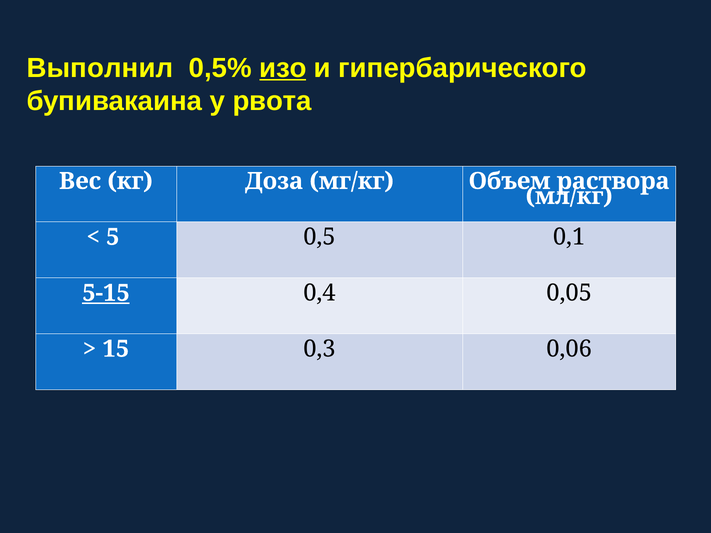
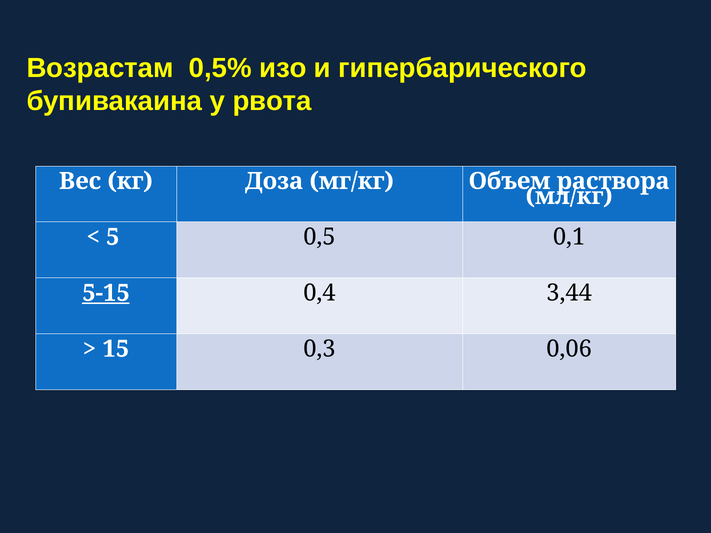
Выполнил: Выполнил -> Возрастам (100, 68)
изо underline: present -> none (283, 68)
0,05: 0,05 -> 3,44 (569, 293)
